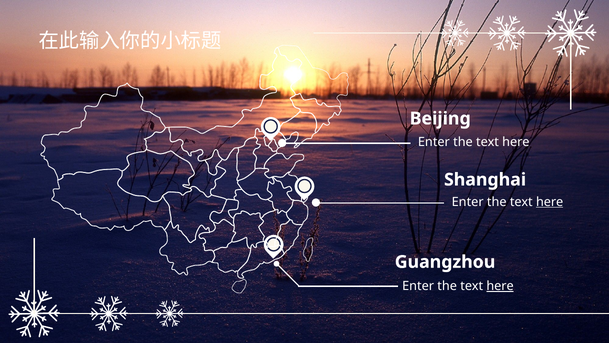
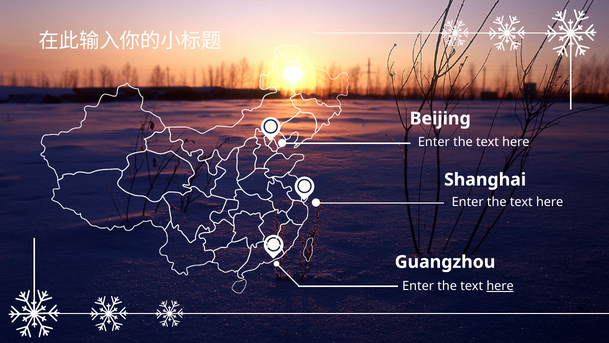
here underline: present -> none (550, 202)
